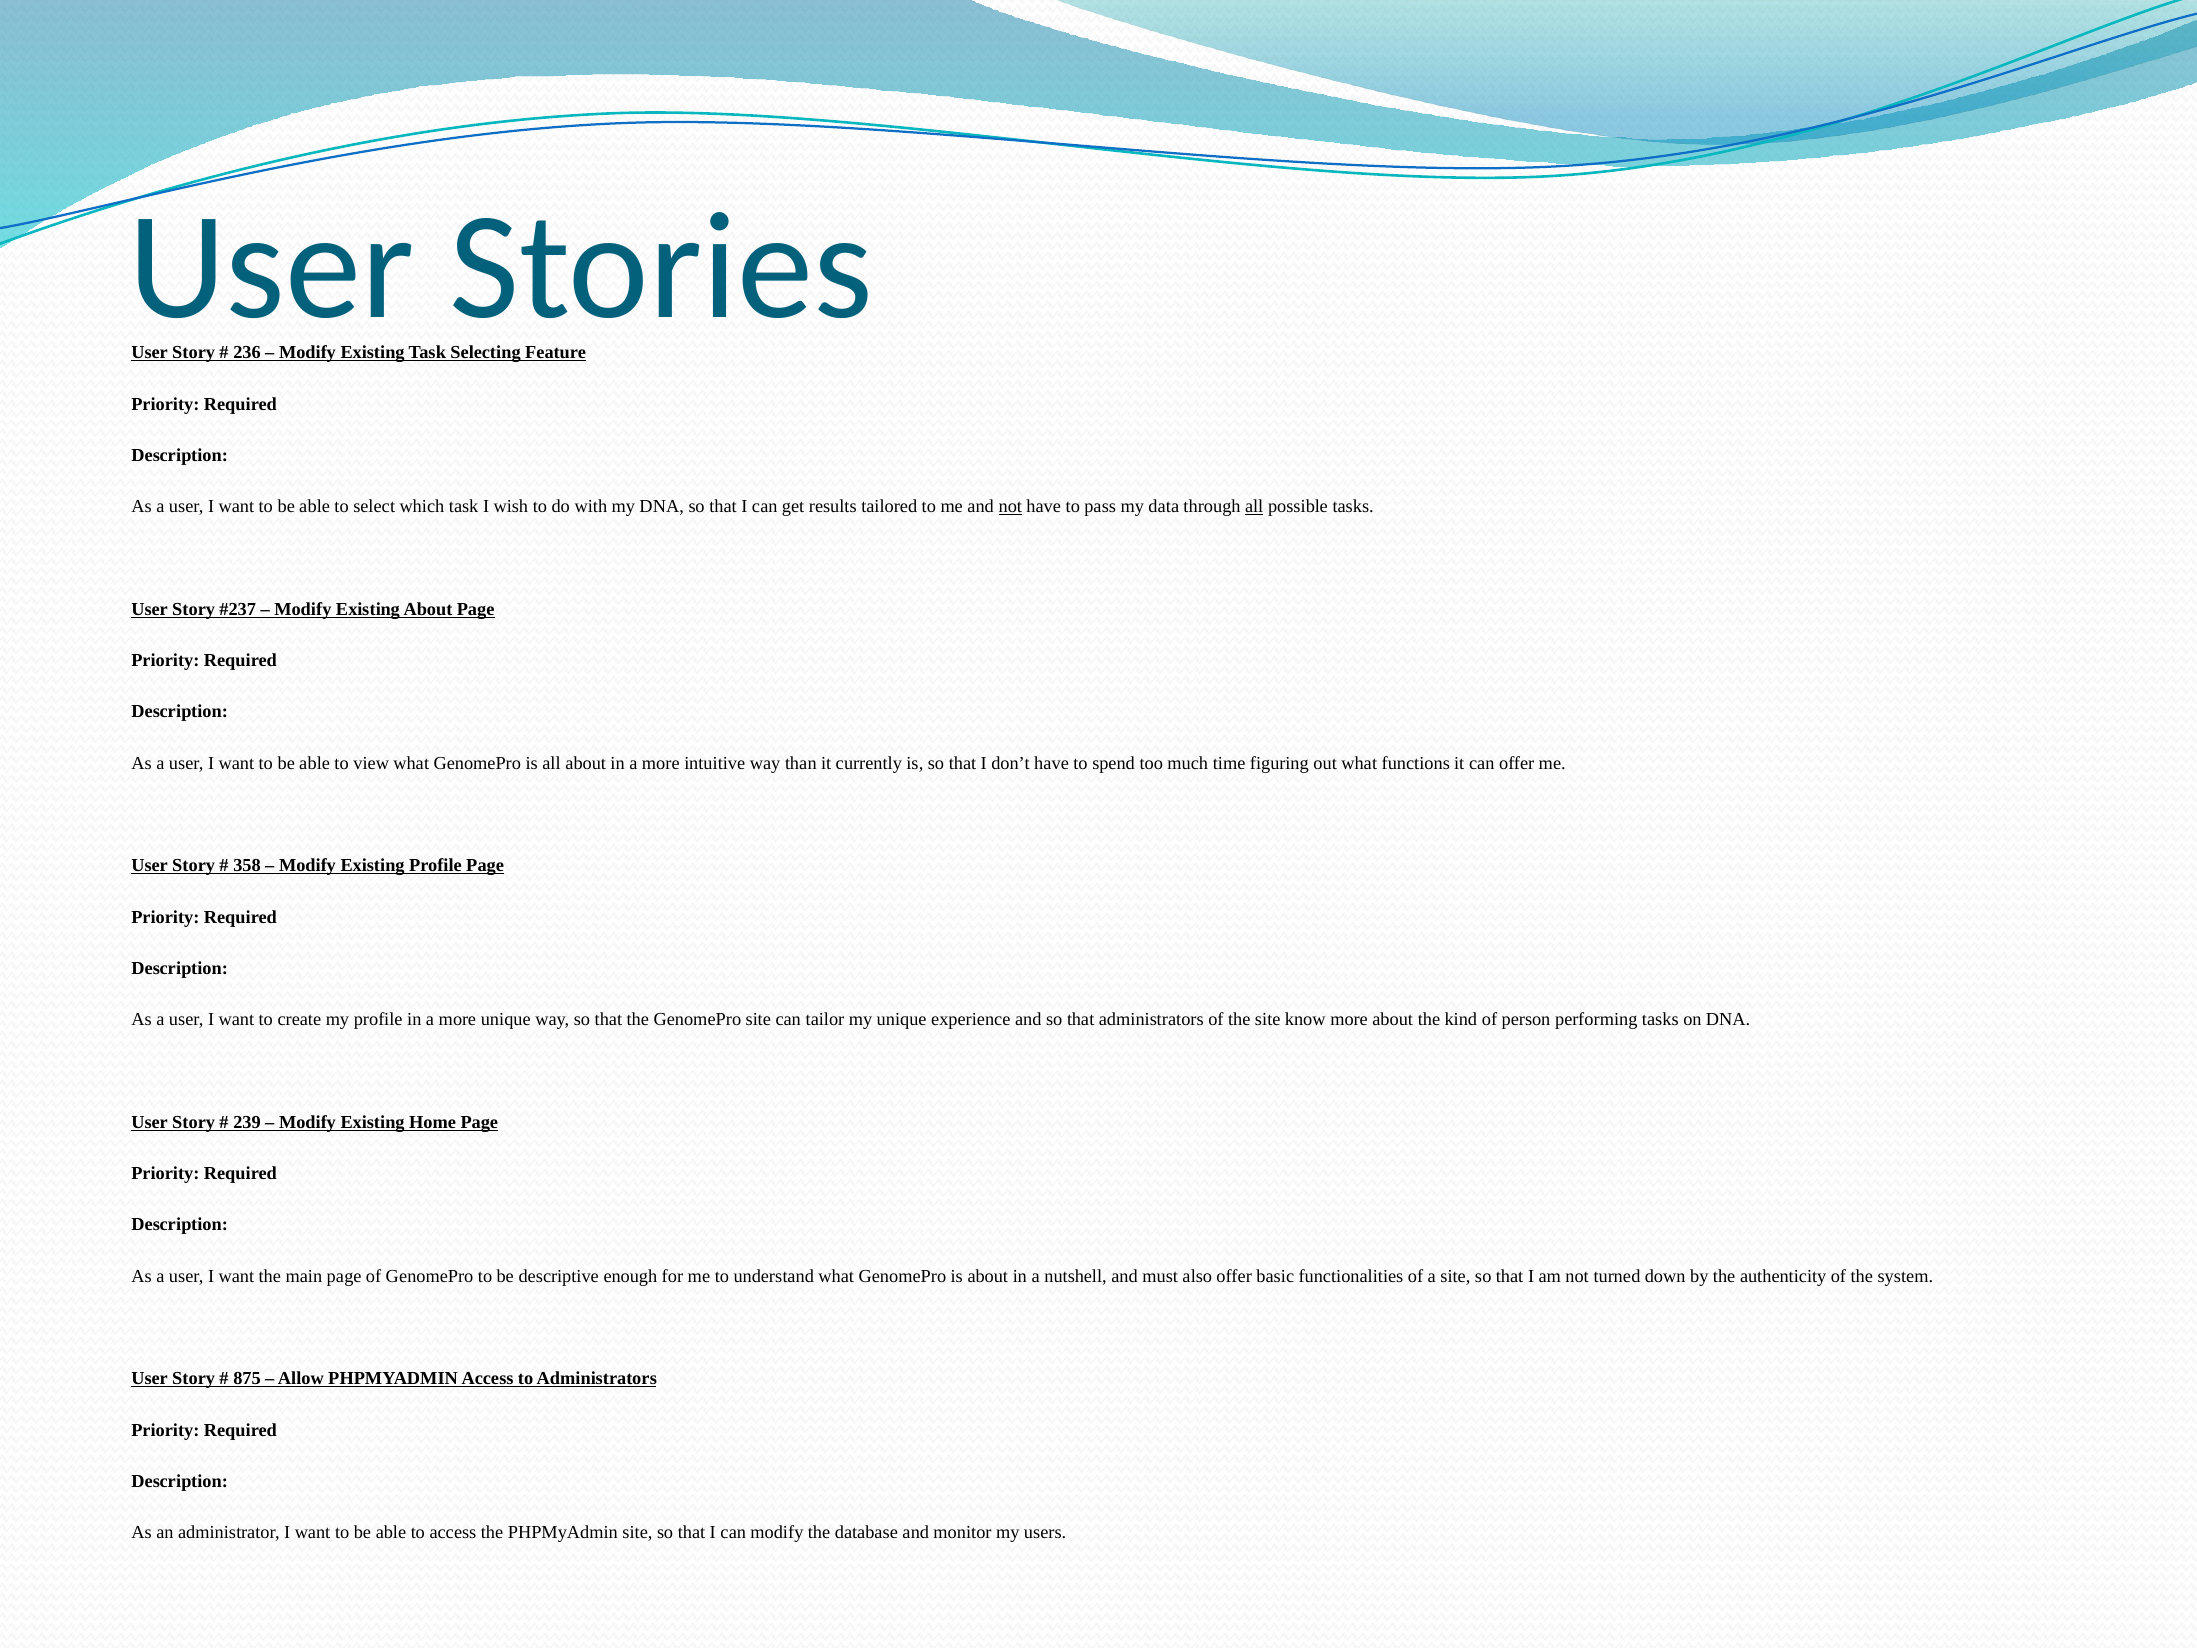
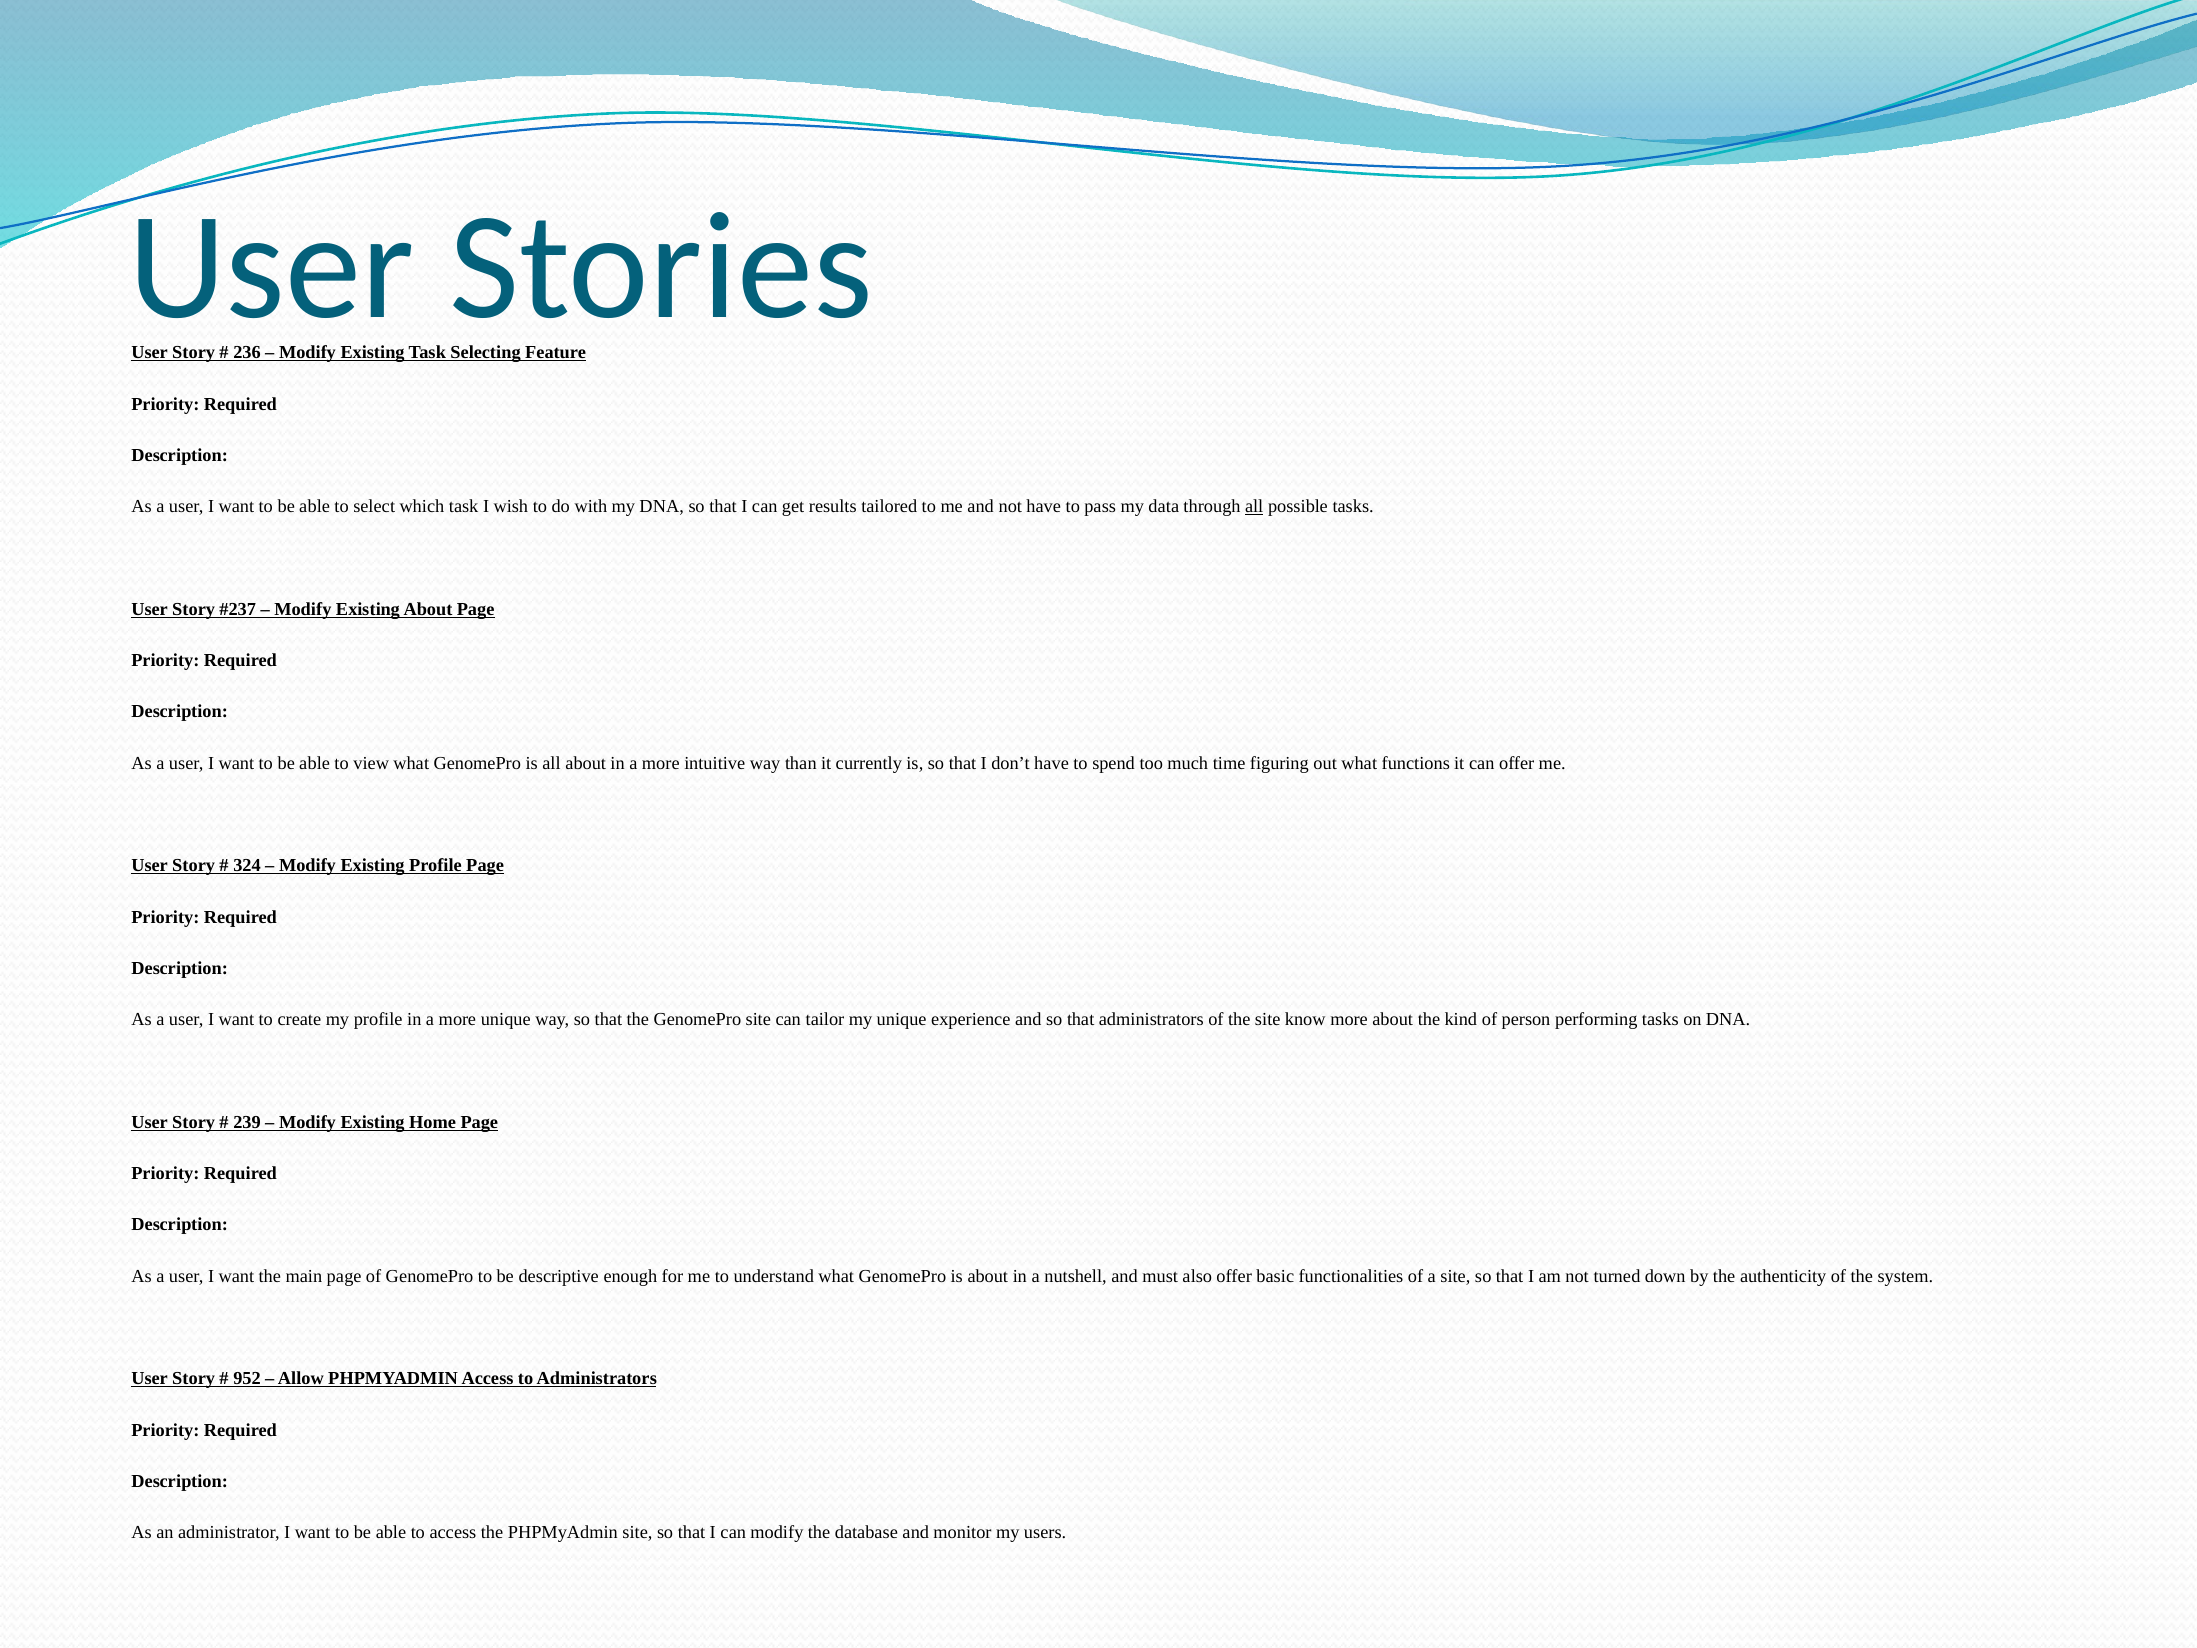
not underline: present -> none (1010, 507)
358: 358 -> 324 (247, 866)
875: 875 -> 952 (247, 1378)
